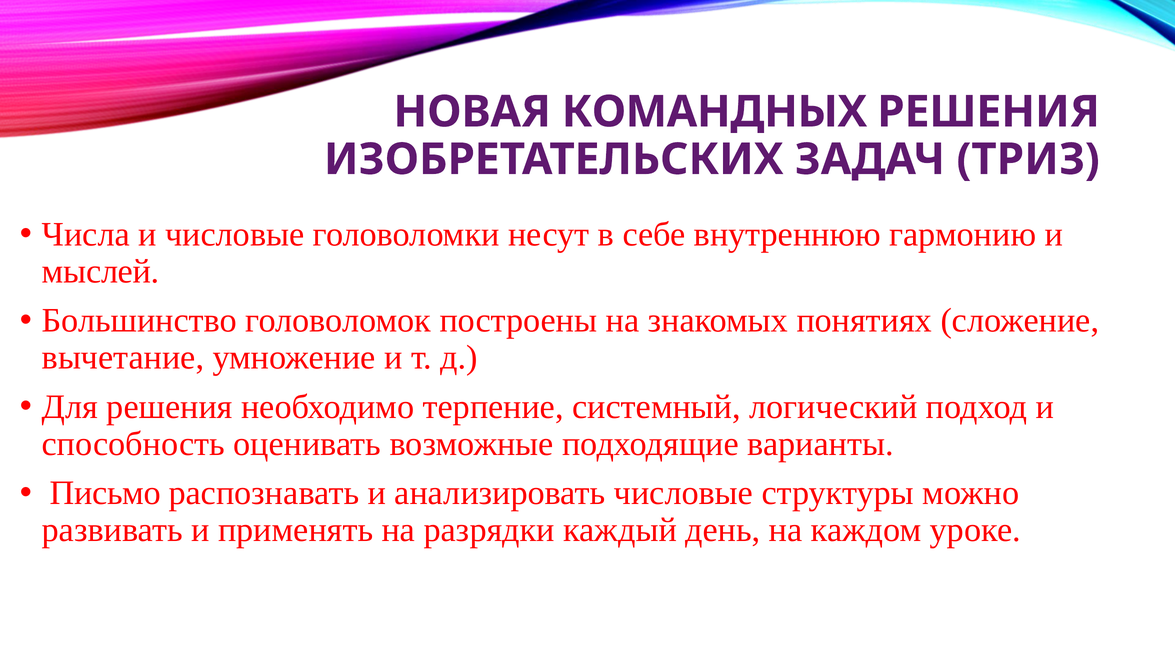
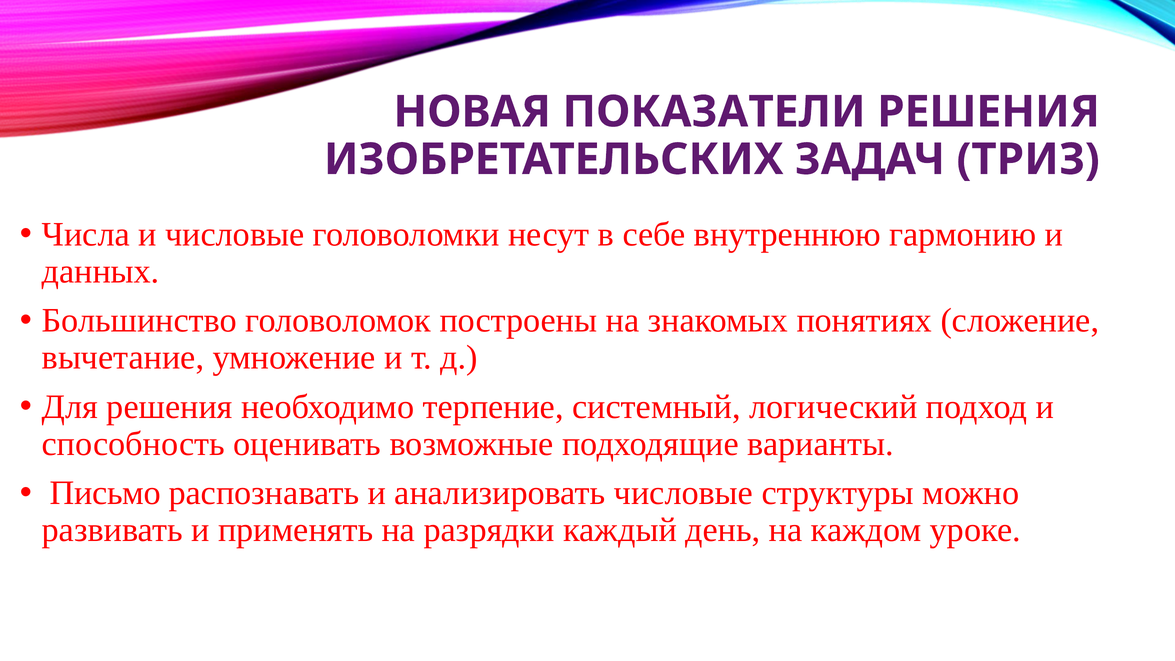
КОМАНДНЫХ: КОМАНДНЫХ -> ПОКАЗАТЕЛИ (714, 112)
мыслей: мыслей -> данных (101, 271)
